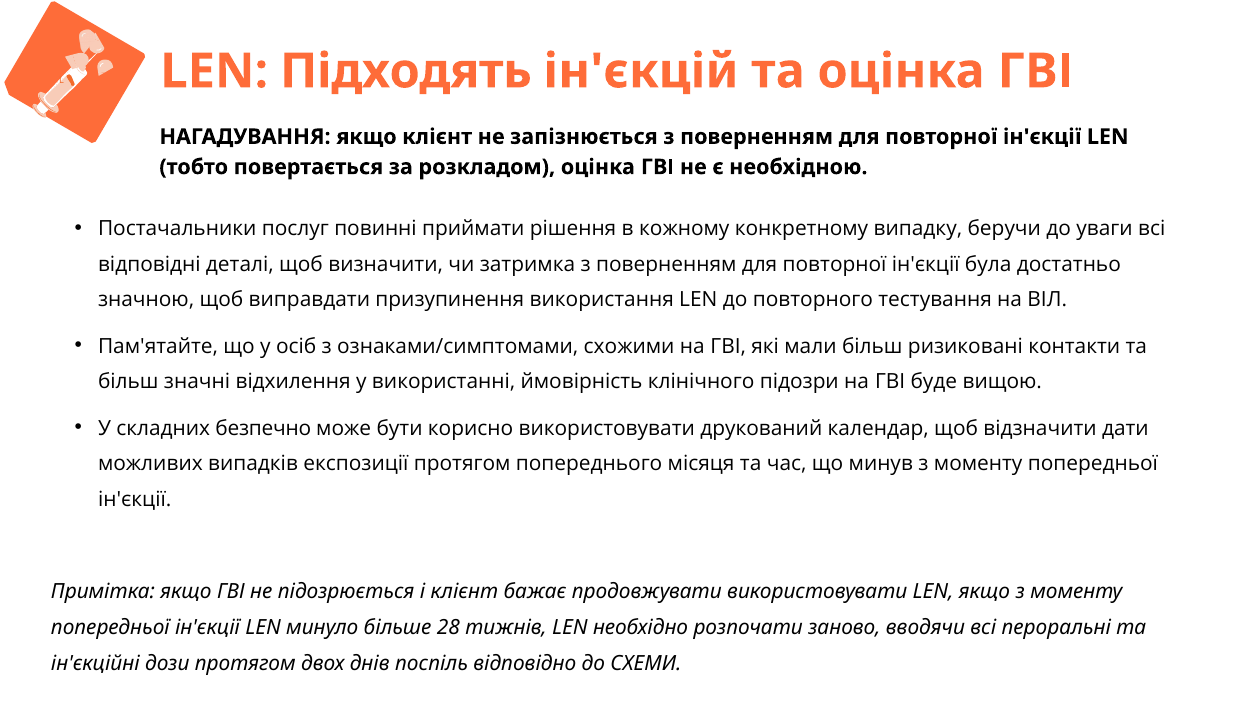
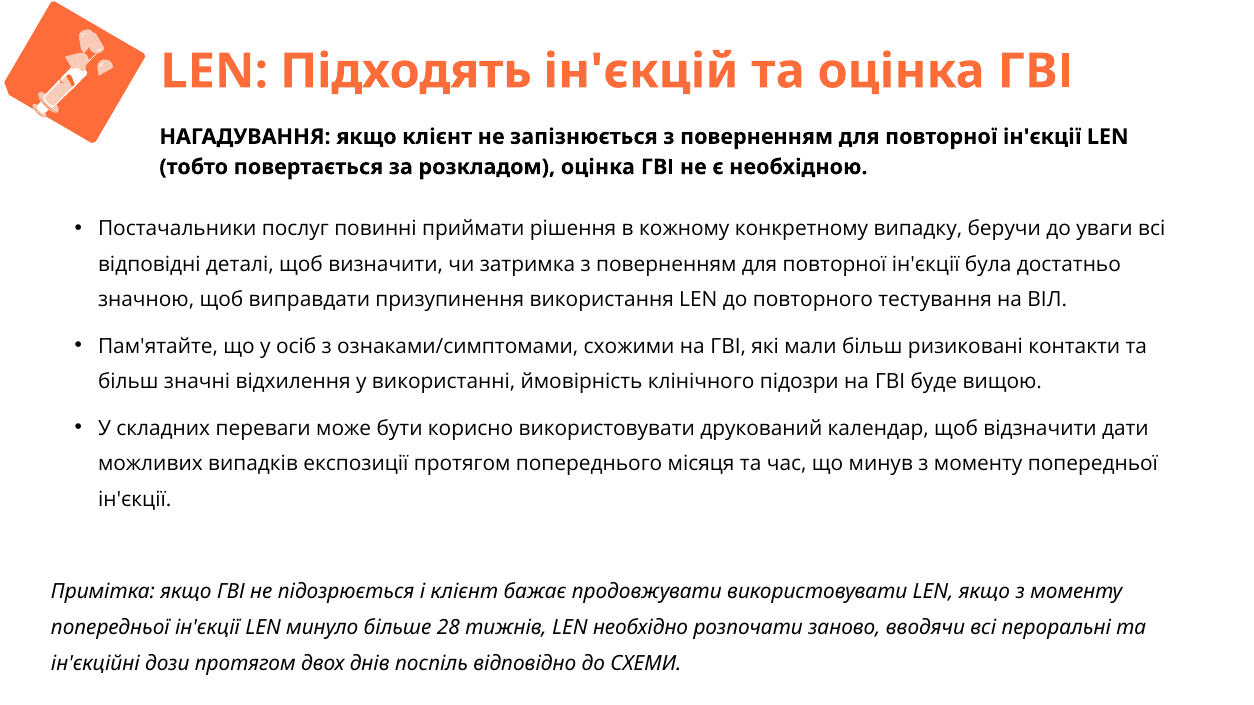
безпечно: безпечно -> переваги (263, 428)
